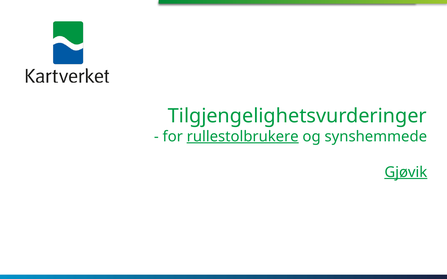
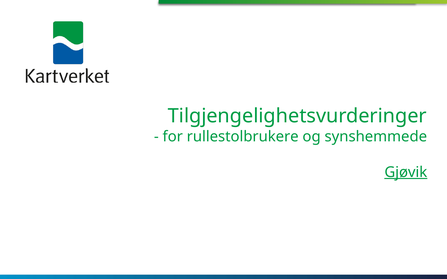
rullestolbrukere underline: present -> none (243, 137)
